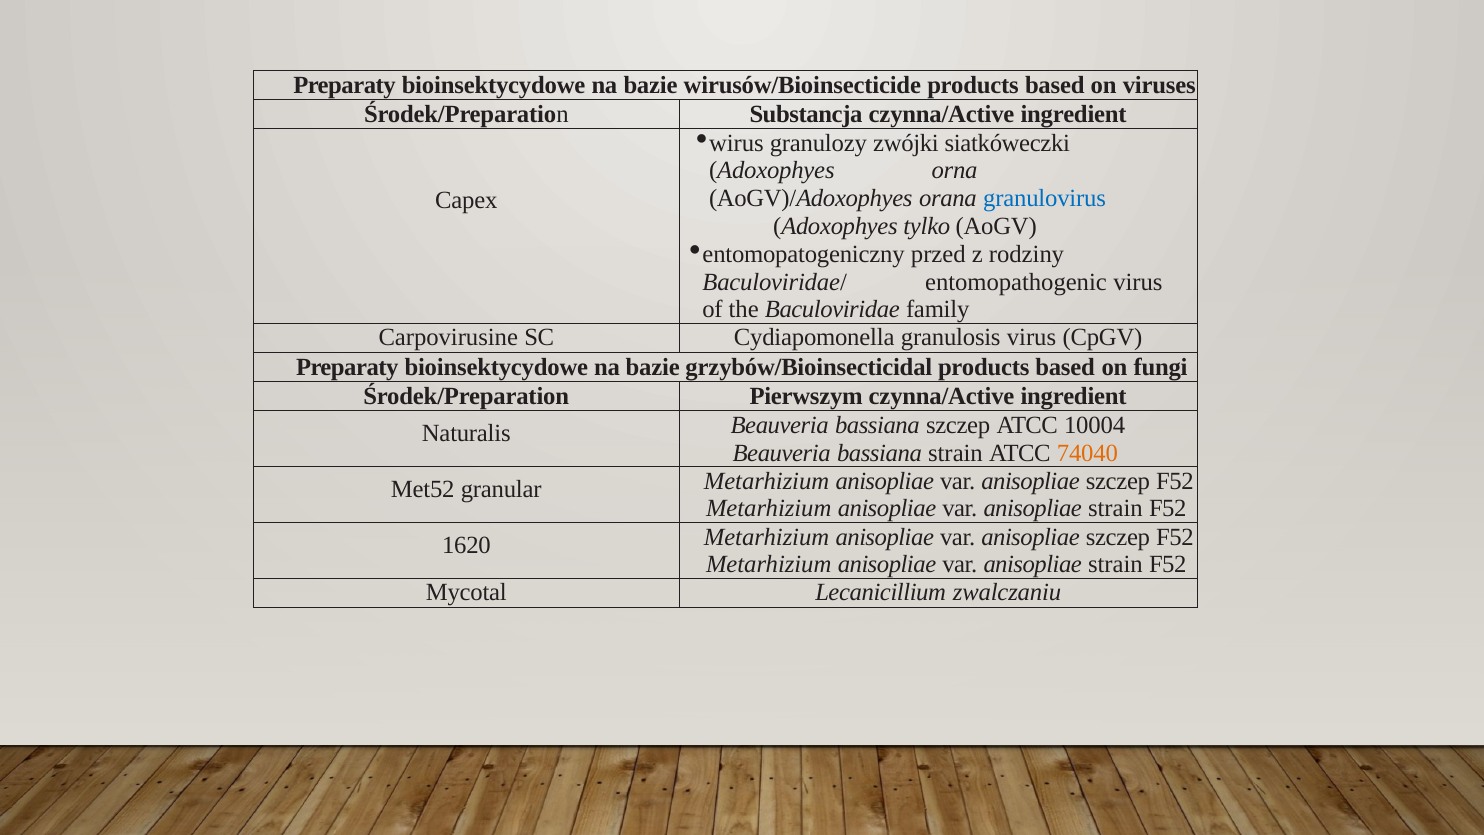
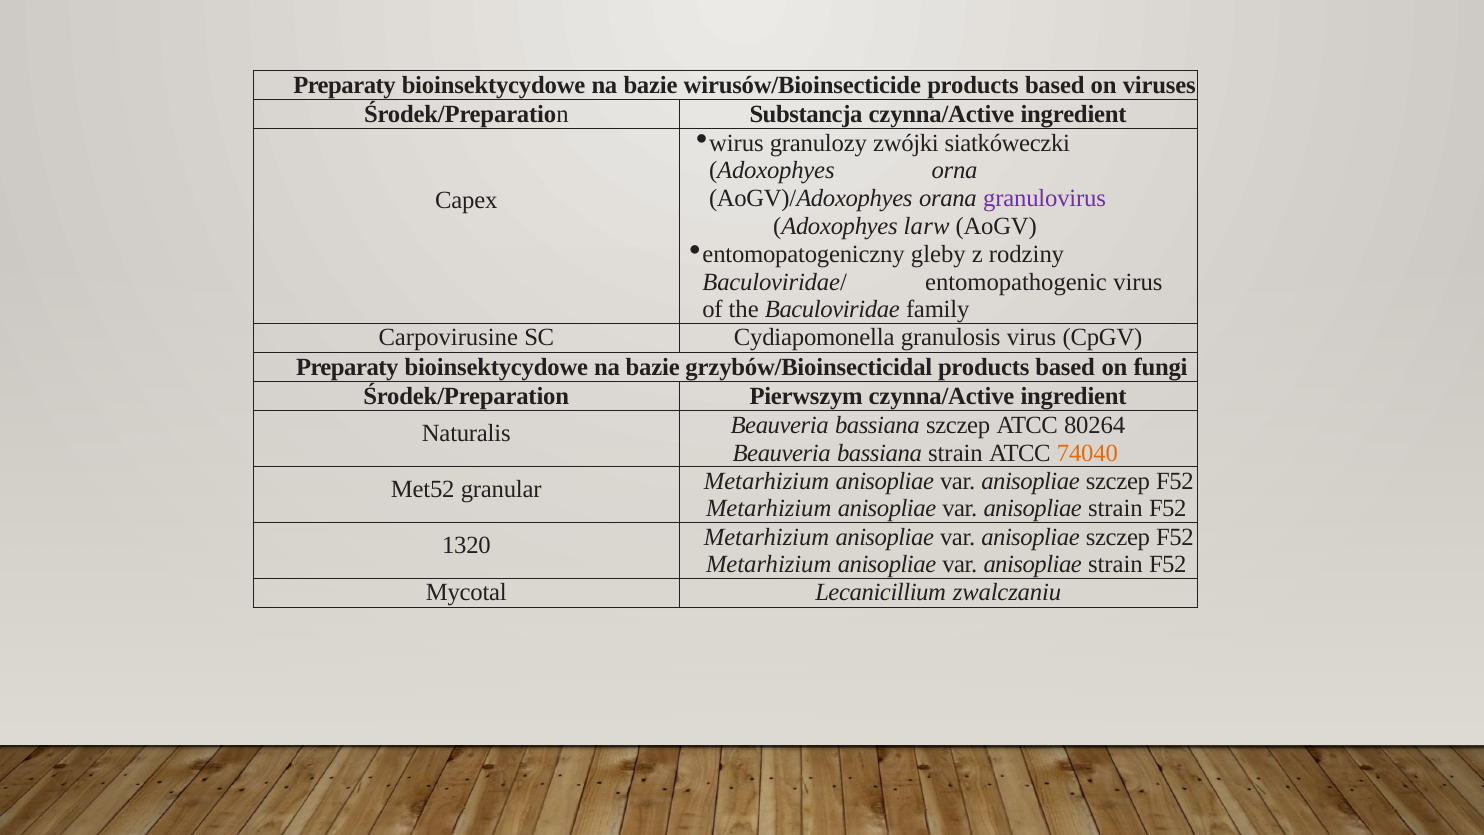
granulovirus colour: blue -> purple (1045, 198)
tylko: tylko -> larw (927, 226)
przed: przed -> gleby (938, 254)
10004: 10004 -> 80264 (1095, 425)
1620: 1620 -> 1320 (466, 545)
